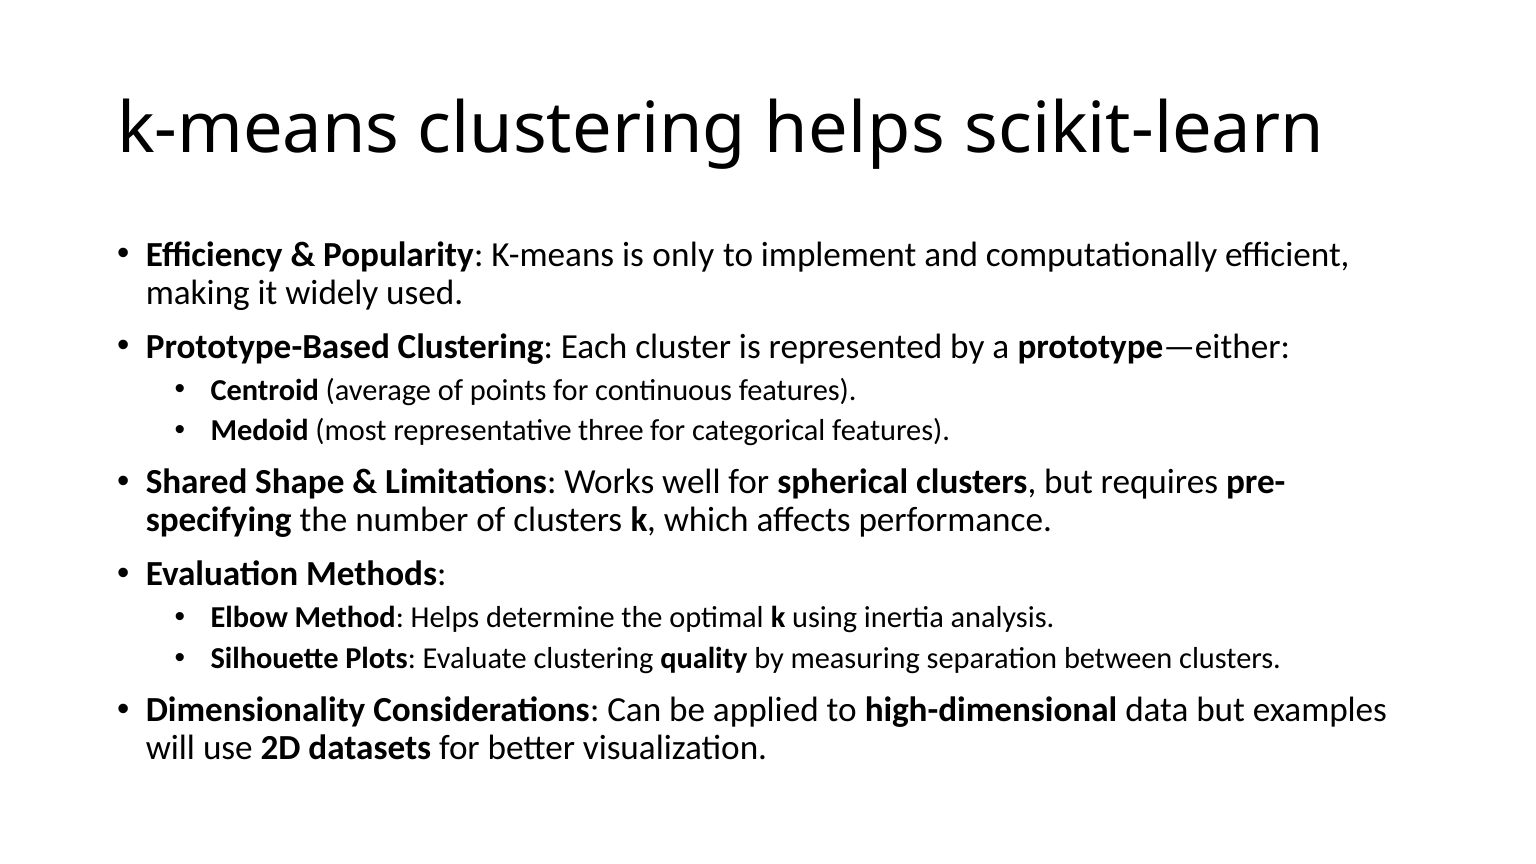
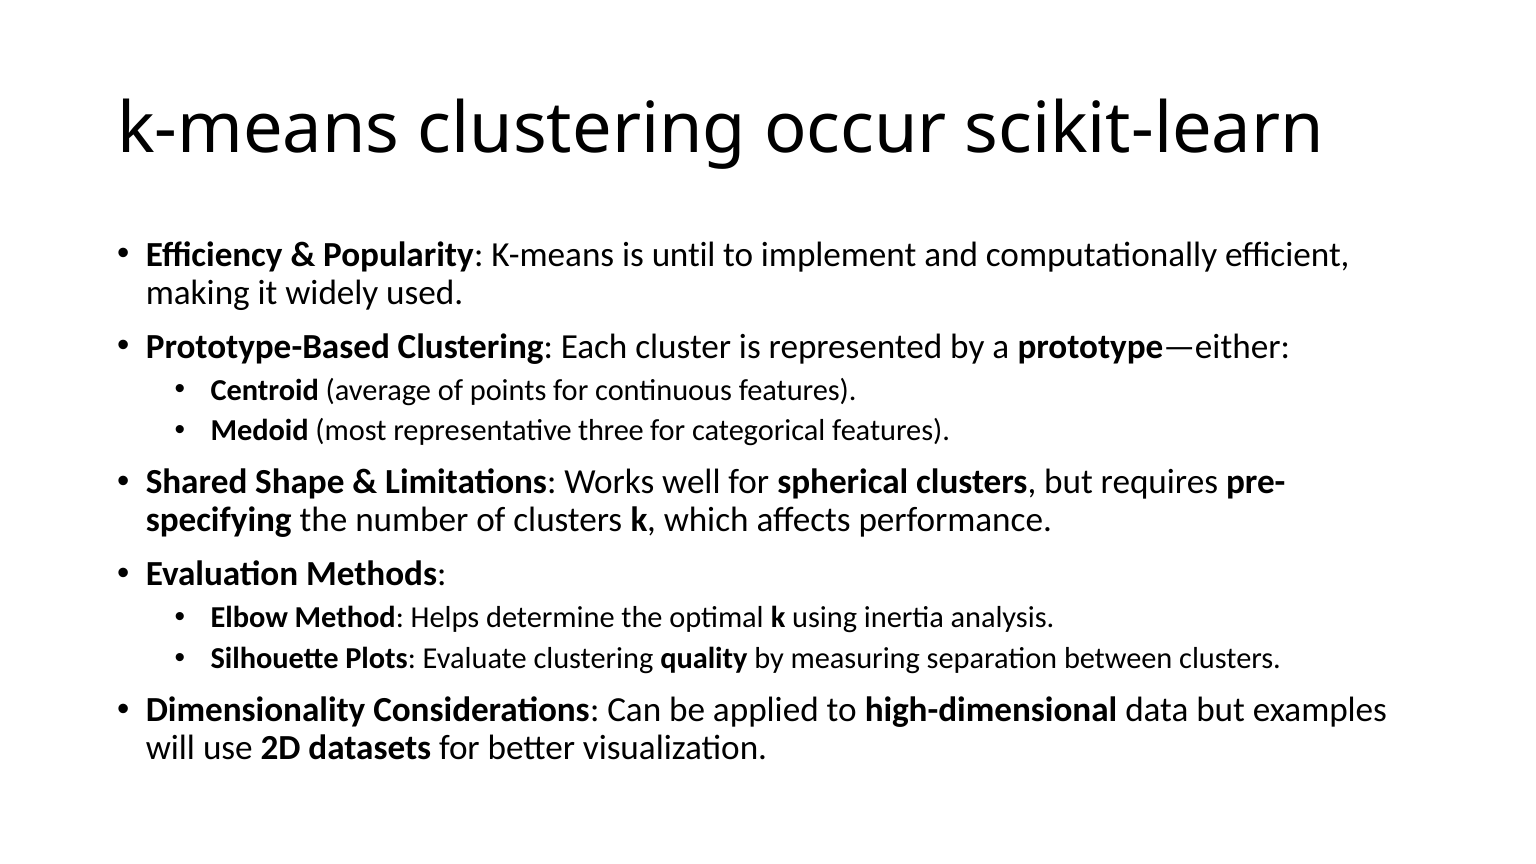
clustering helps: helps -> occur (855, 129)
only: only -> until (684, 255)
